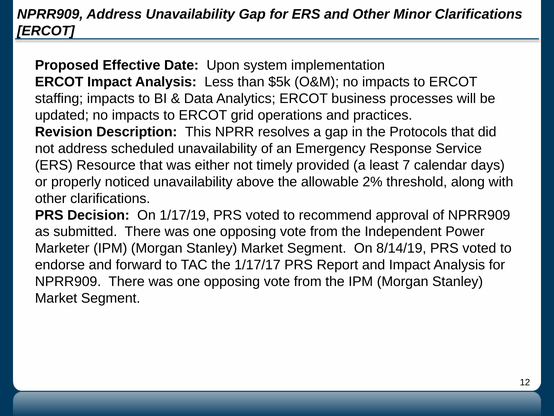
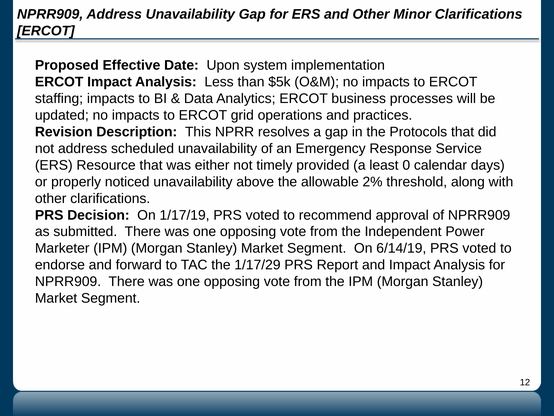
7: 7 -> 0 (406, 165)
8/14/19: 8/14/19 -> 6/14/19 (401, 248)
1/17/17: 1/17/17 -> 1/17/29 (257, 265)
